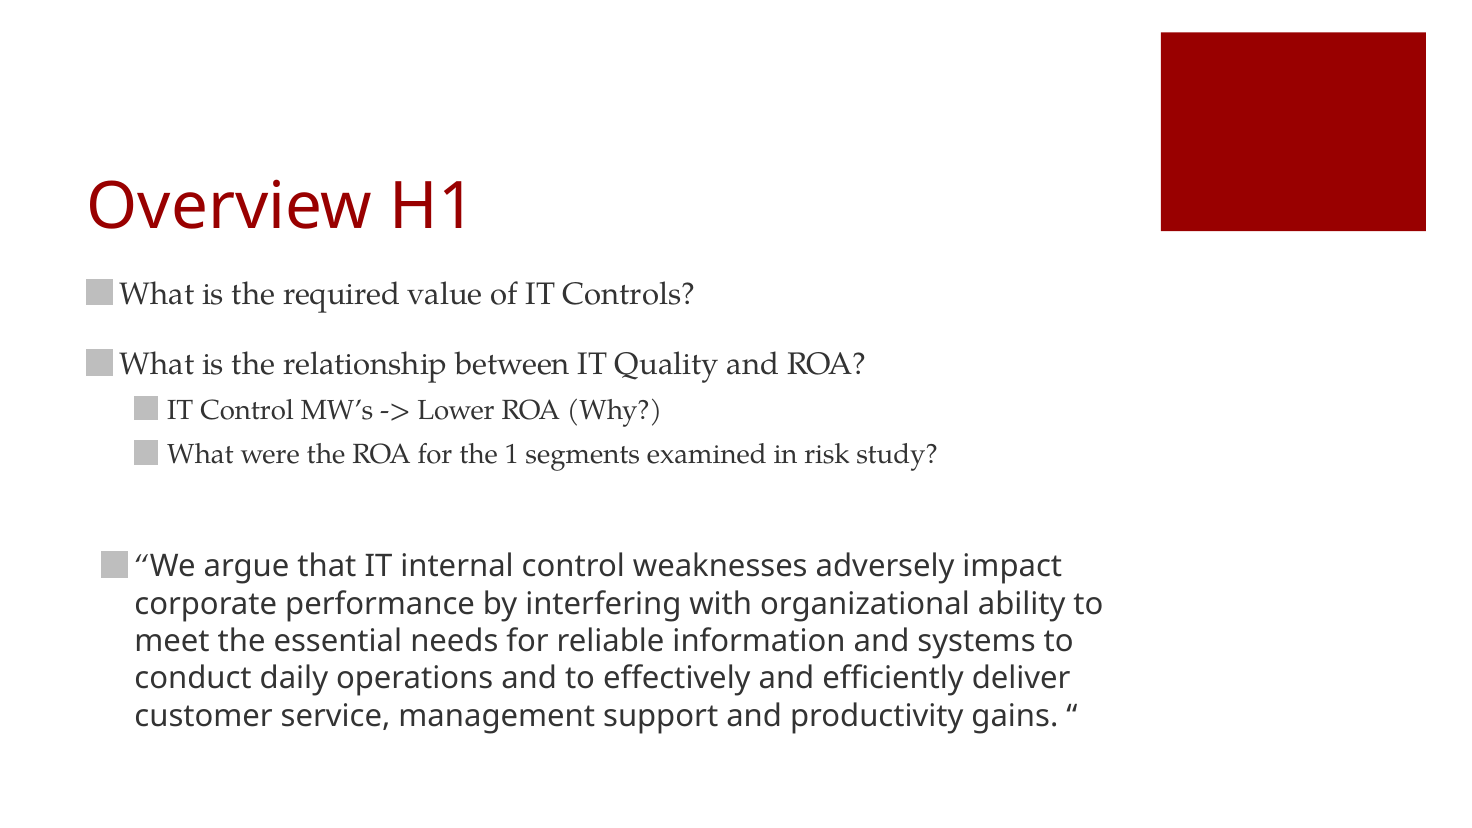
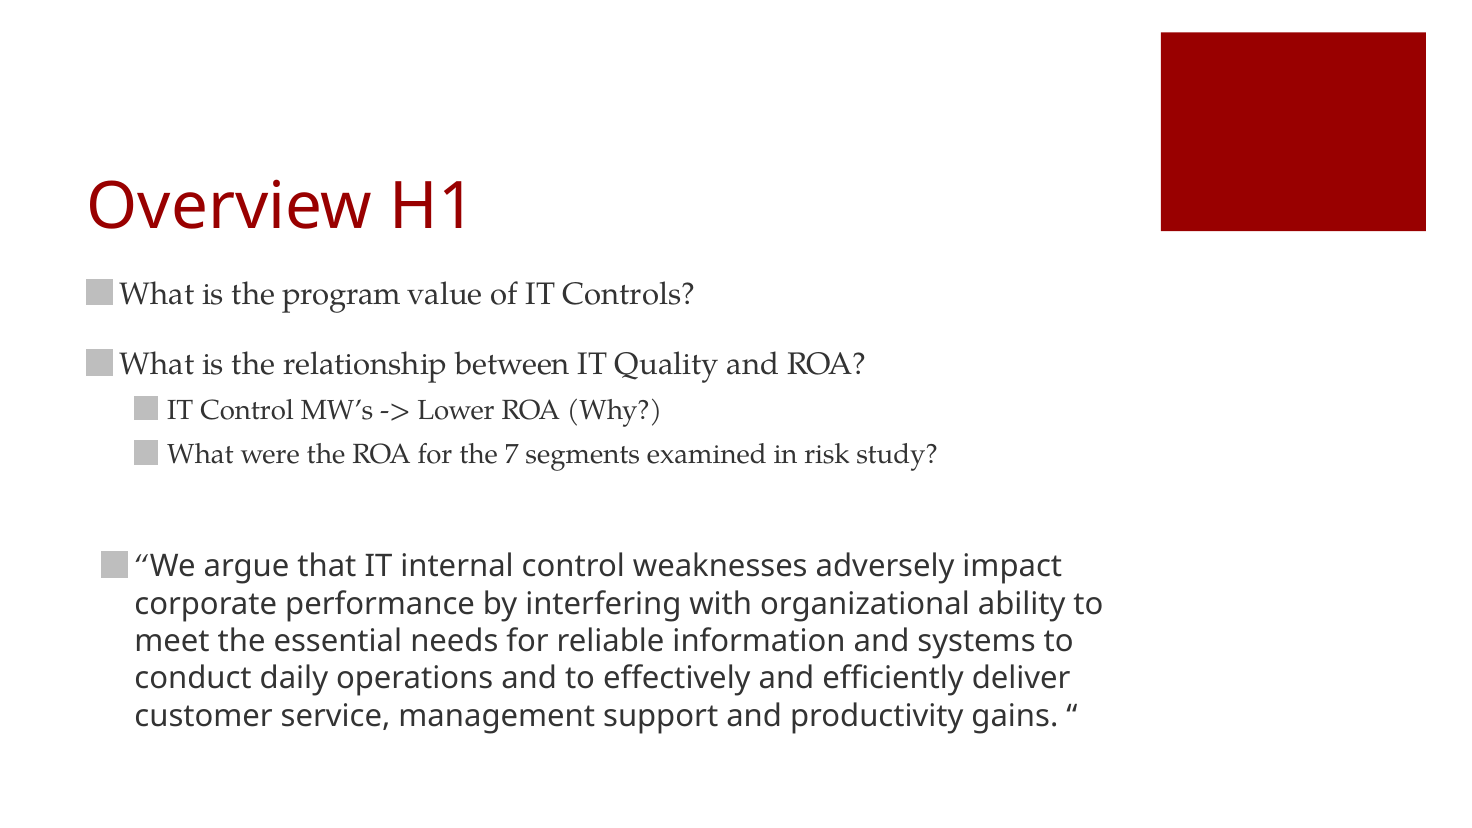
required: required -> program (342, 294)
1: 1 -> 7 (512, 454)
